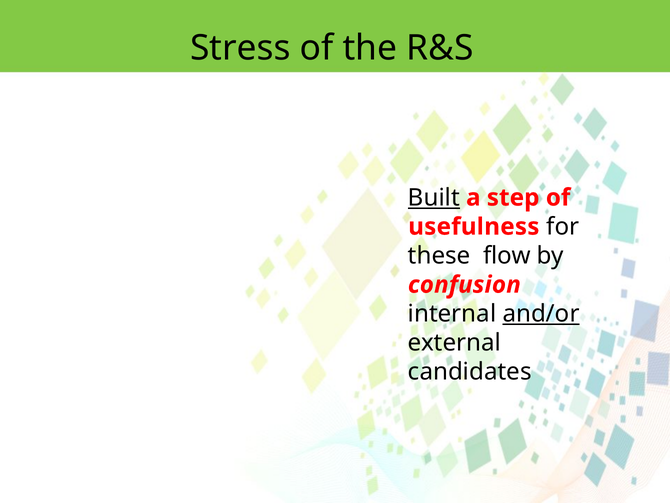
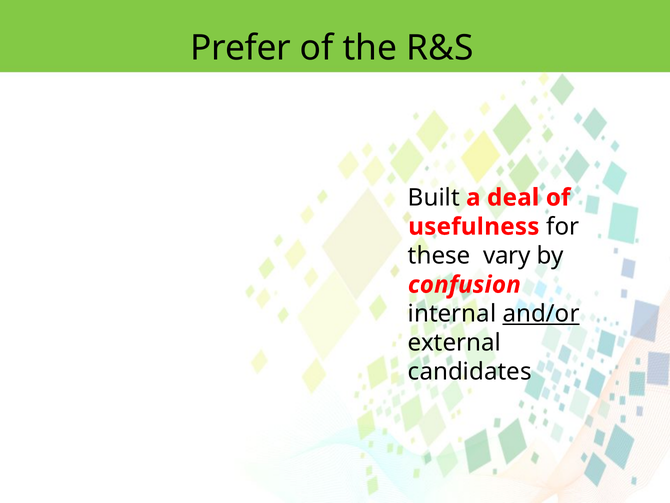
Stress: Stress -> Prefer (241, 48)
Built underline: present -> none (434, 197)
step: step -> deal (513, 197)
flow: flow -> vary (507, 255)
